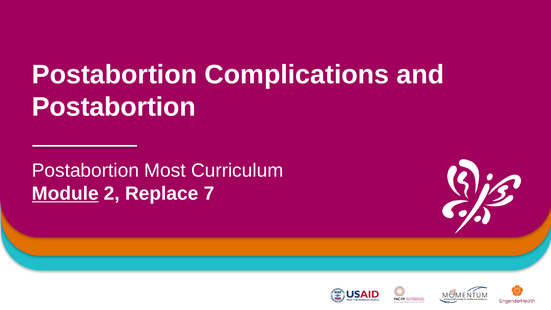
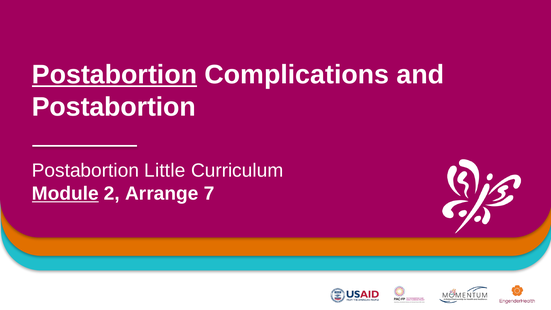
Postabortion underline: none -> present (115, 75)
Most: Most -> Little (165, 171)
Replace: Replace -> Arrange (162, 193)
